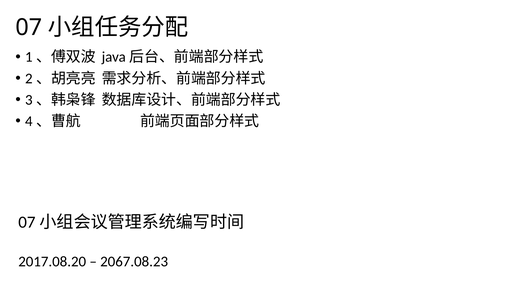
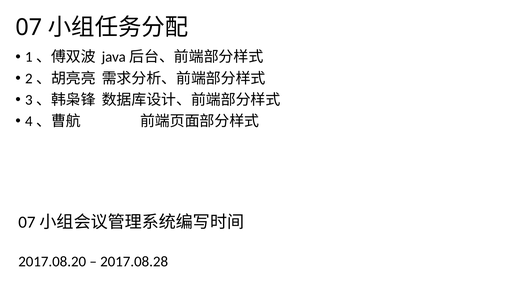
2067.08.23: 2067.08.23 -> 2017.08.28 (134, 262)
